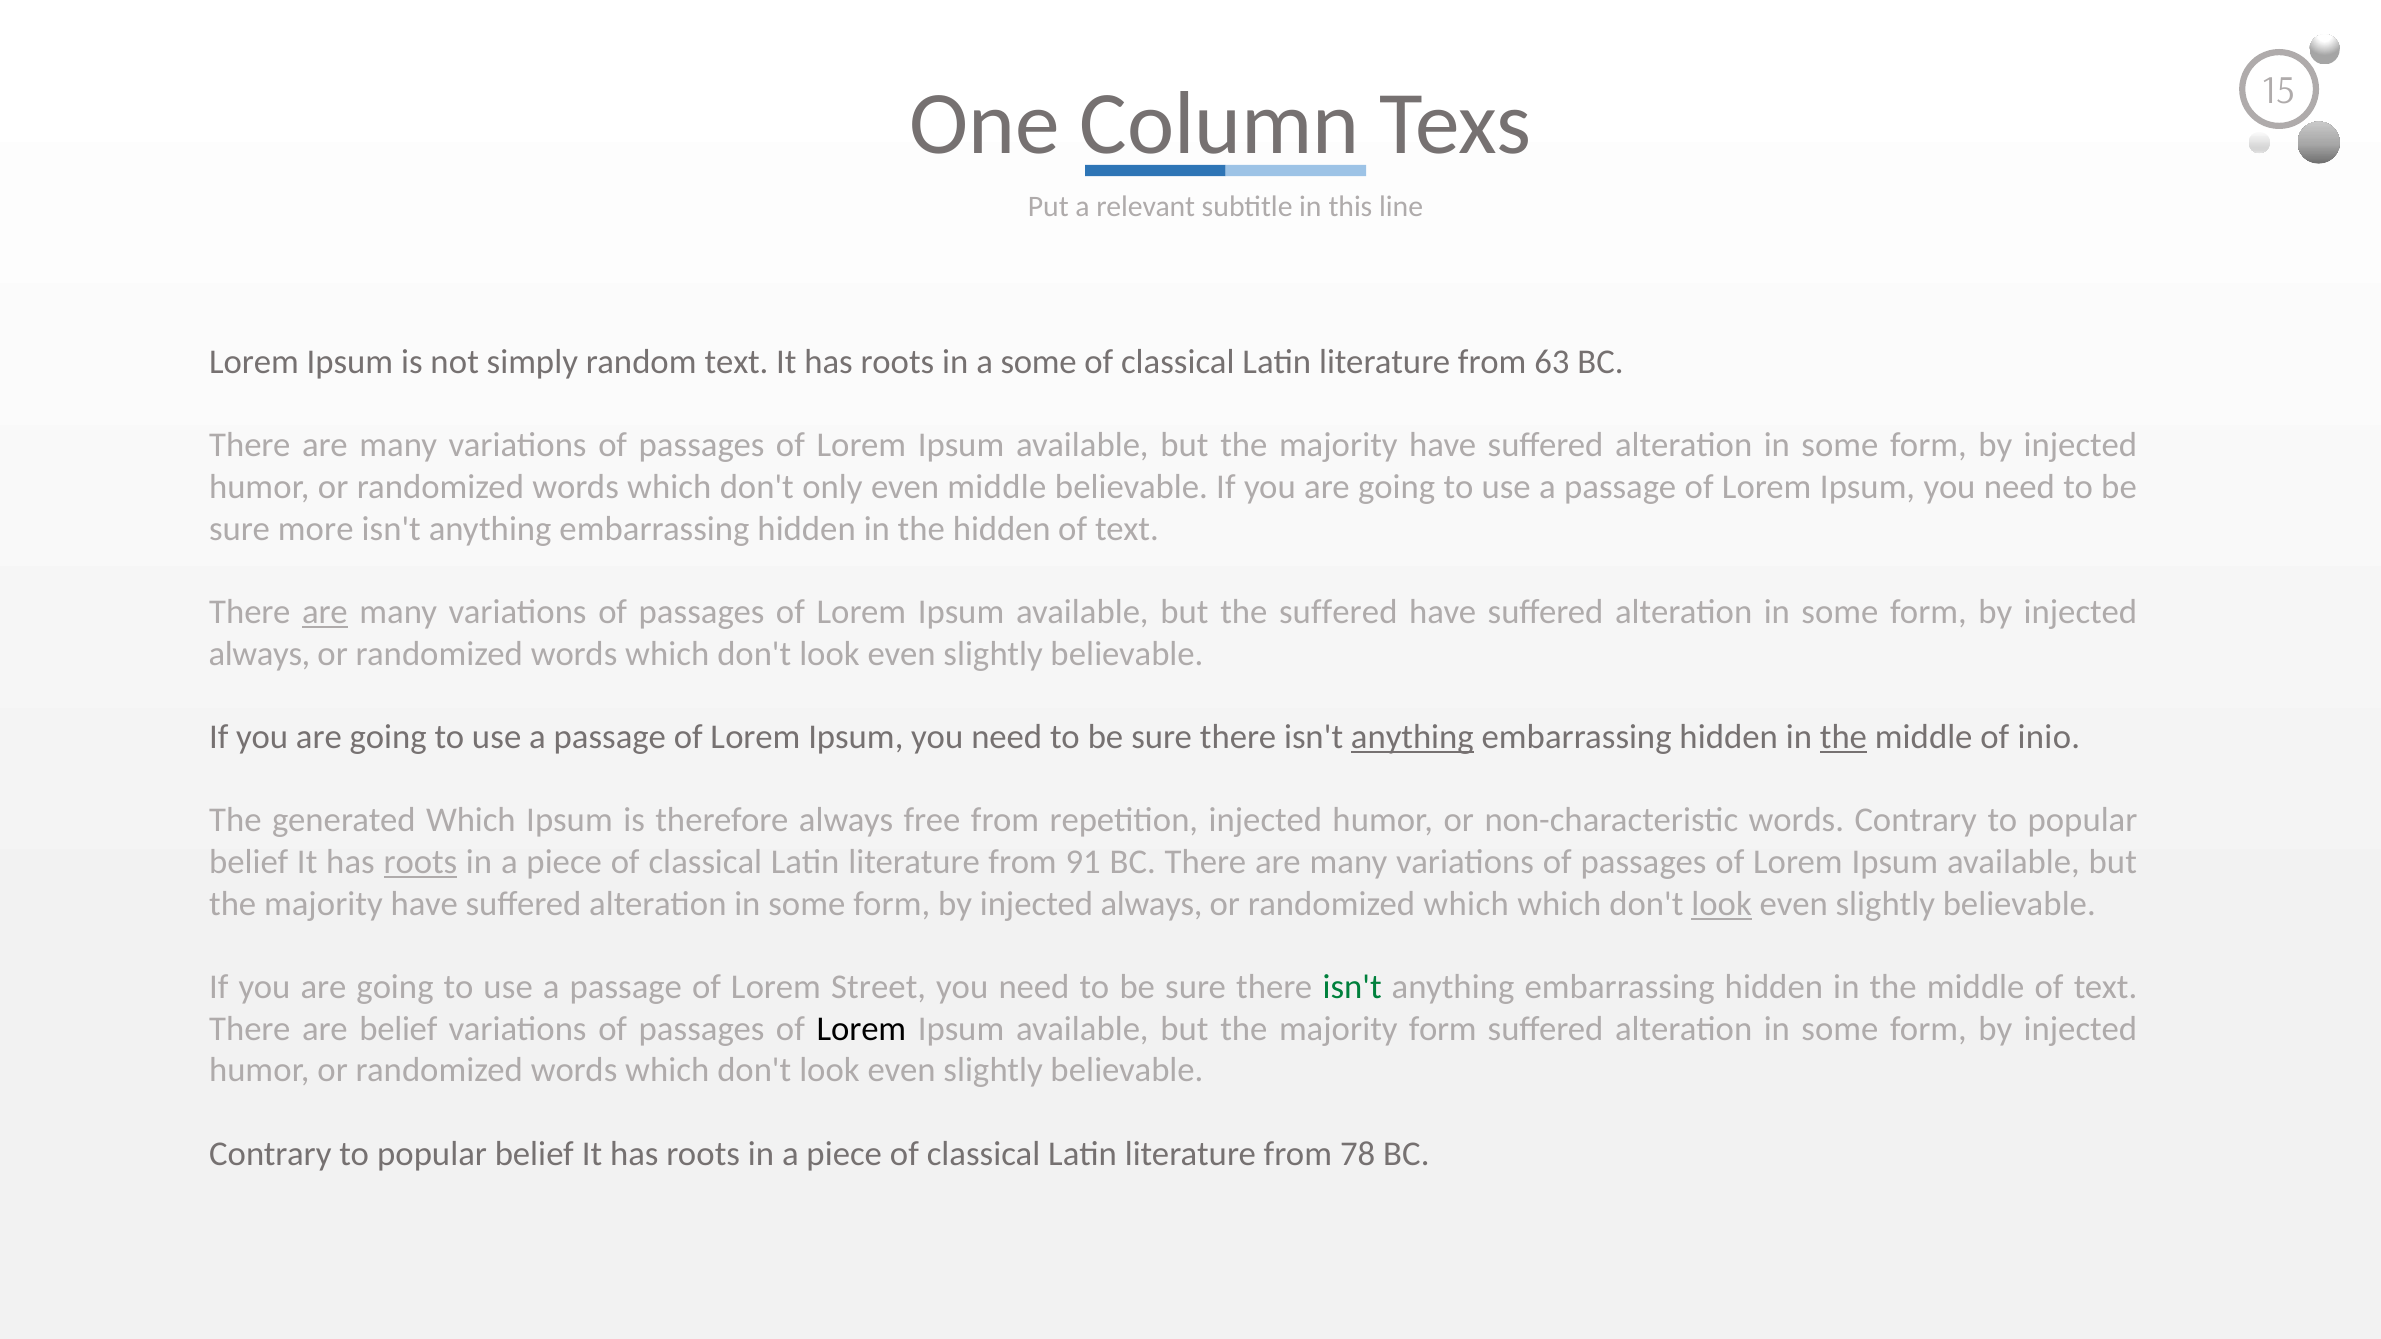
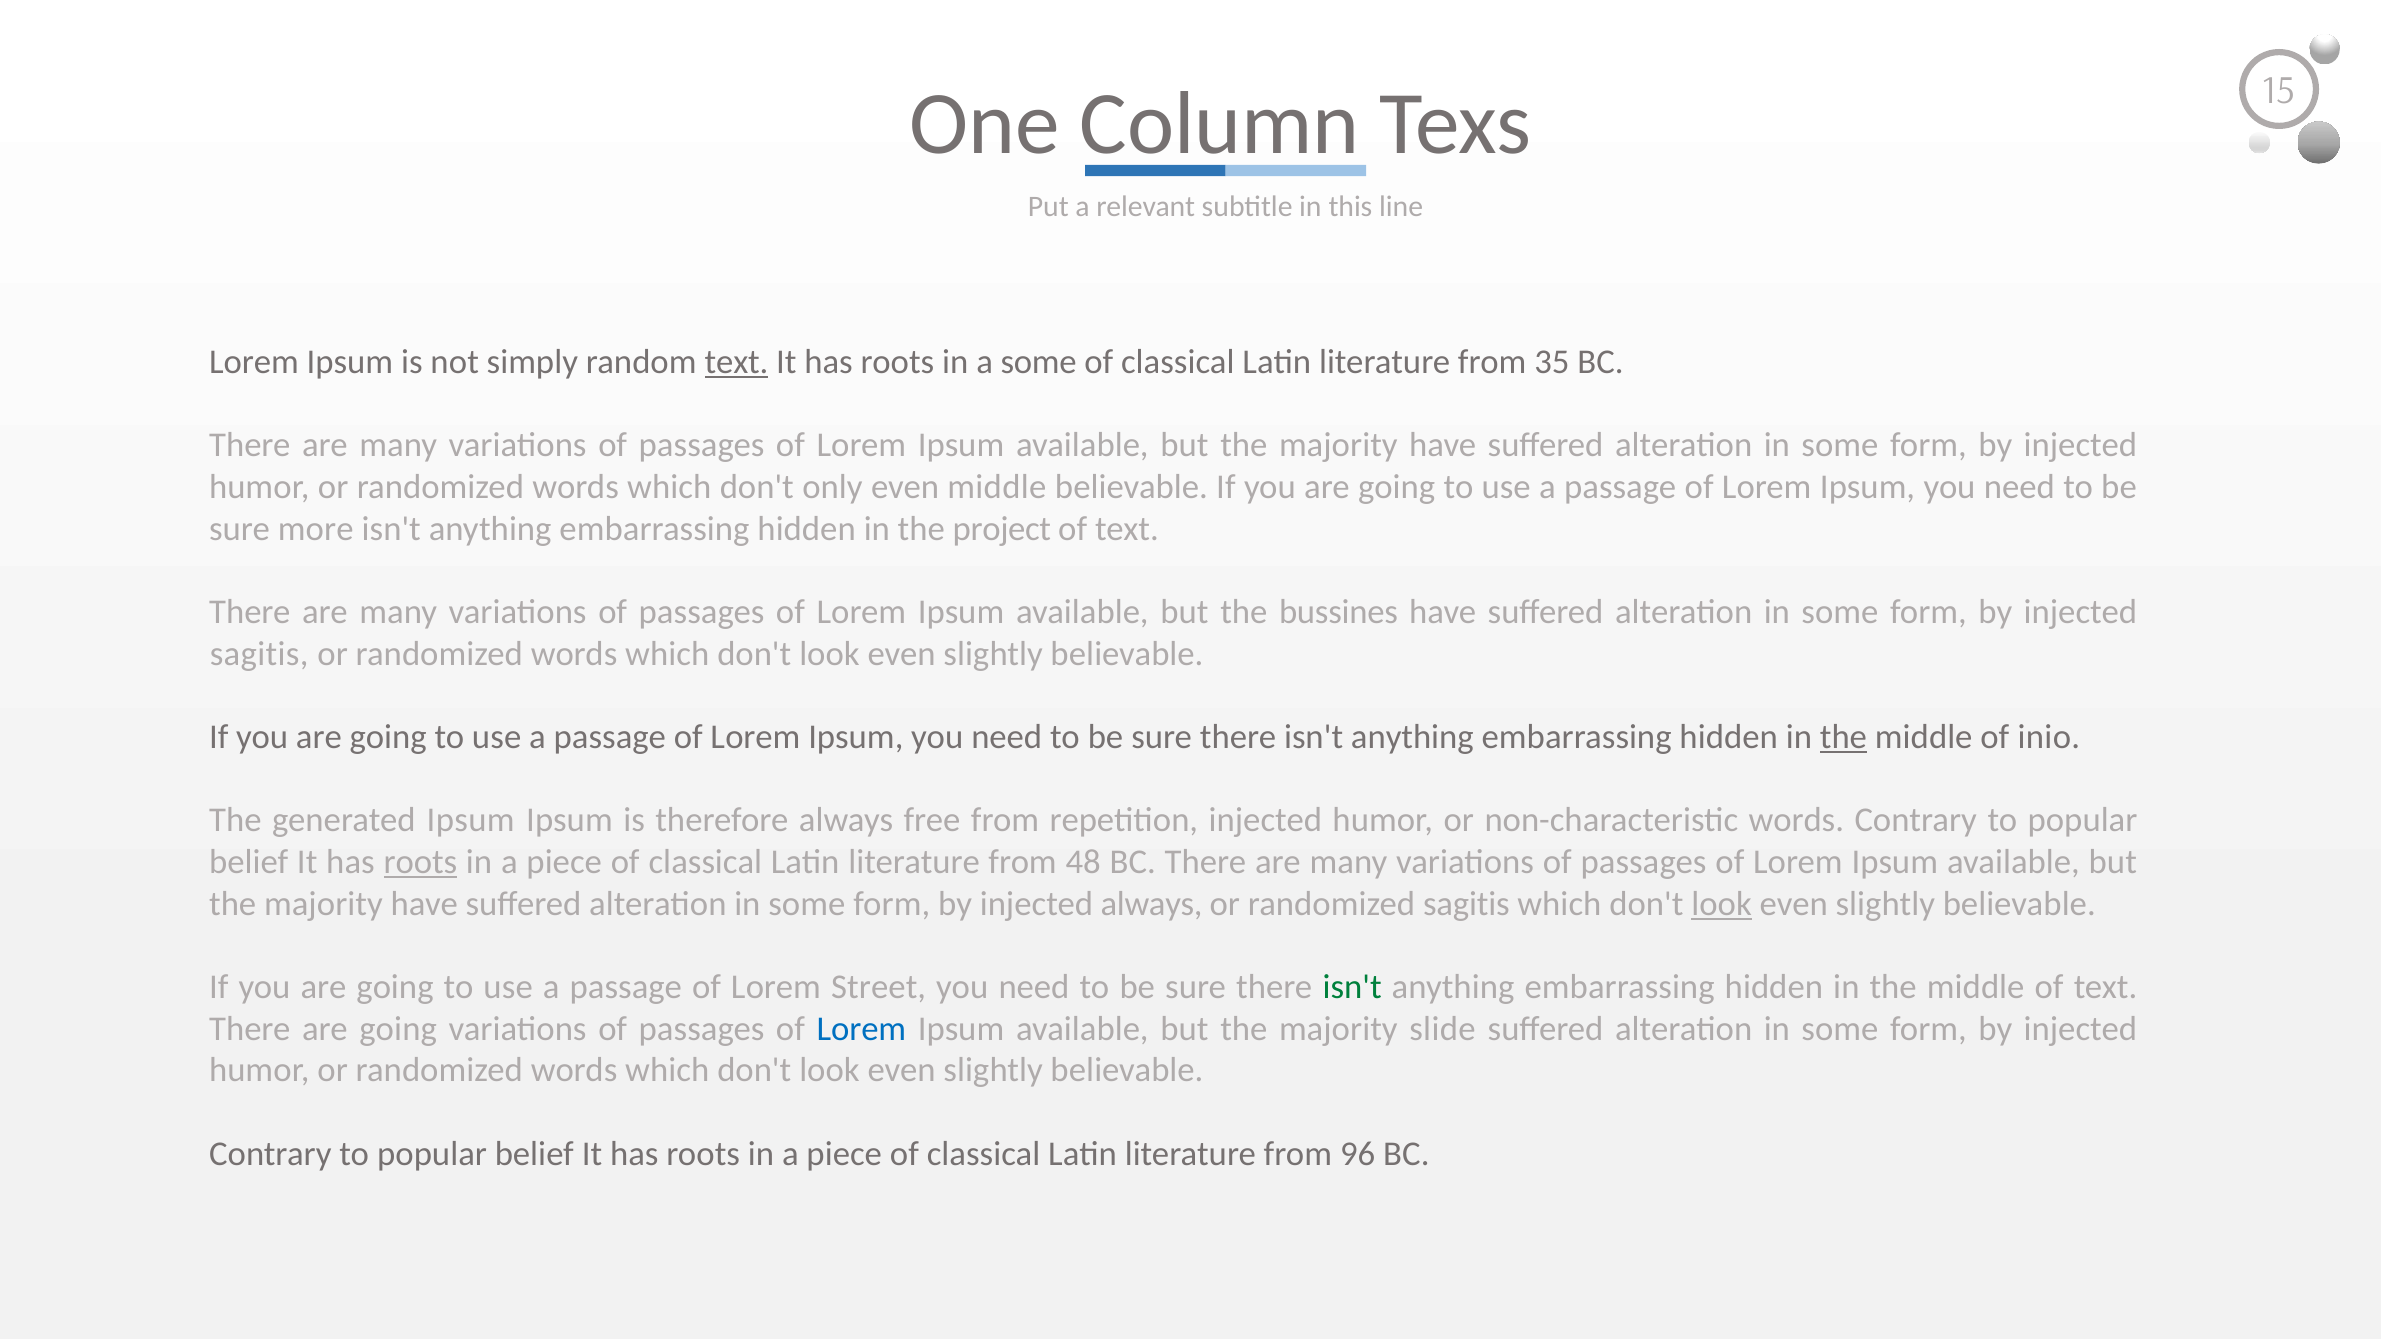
text underline: none -> present (737, 362)
63: 63 -> 35 (1552, 362)
the hidden: hidden -> project (1002, 529)
are underline: present -> none (325, 612)
the suffered: suffered -> bussines (1338, 612)
always: always -> sagitis (259, 654)
anything underline: present -> none (1412, 737)
generated Which: Which -> Ipsum (471, 821)
91: 91 -> 48 (1083, 862)
randomized which: which -> sagitis (1466, 904)
There are belief: belief -> going (398, 1029)
Lorem colour: black -> blue (861, 1029)
majority form: form -> slide (1442, 1029)
78: 78 -> 96 (1358, 1154)
